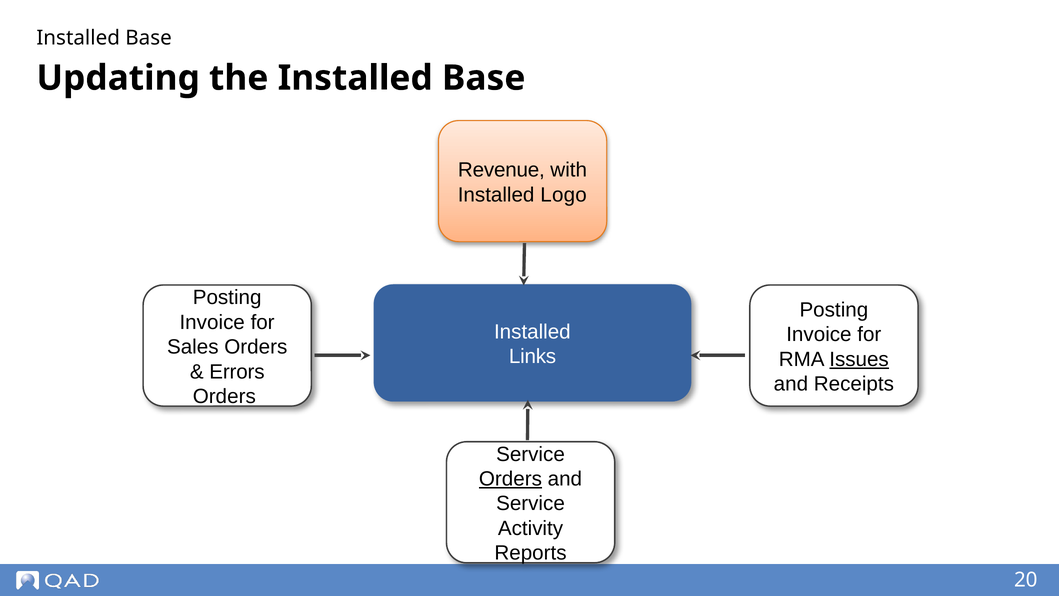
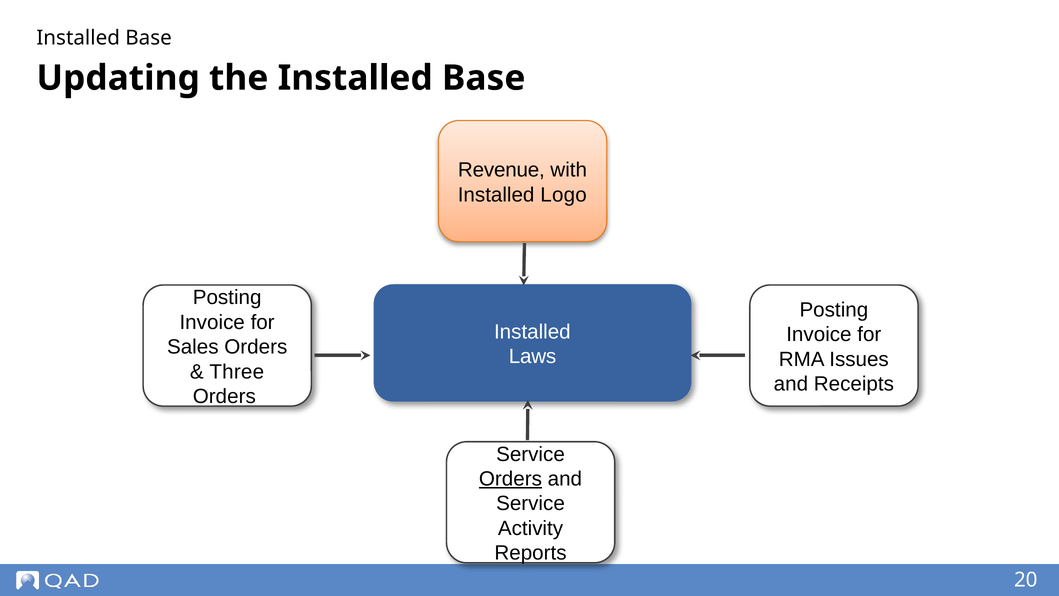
Links: Links -> Laws (533, 357)
Issues underline: present -> none (859, 359)
Errors: Errors -> Three (237, 372)
